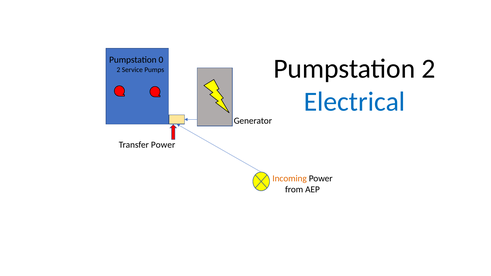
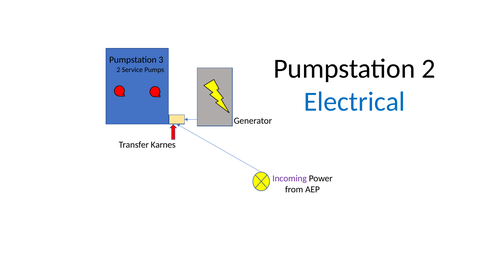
0: 0 -> 3 (161, 60)
Transfer Power: Power -> Karnes (163, 145)
Incoming colour: orange -> purple (290, 179)
